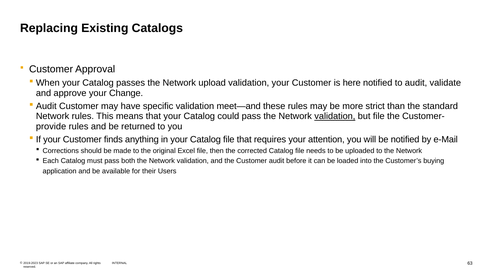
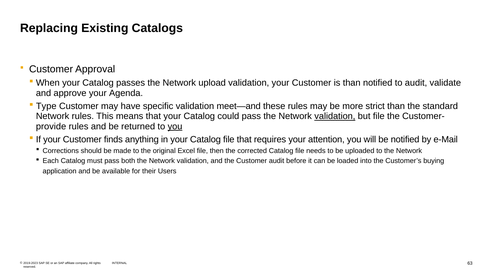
is here: here -> than (352, 83)
Change: Change -> Agenda (126, 93)
Audit: Audit -> Type (46, 106)
you underline: none -> present (175, 126)
